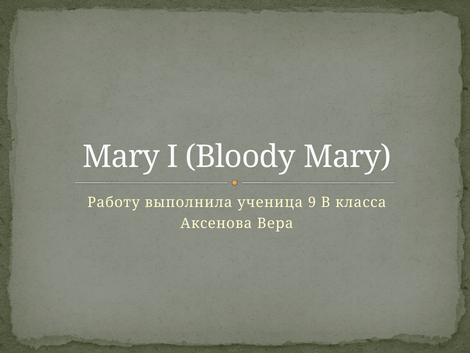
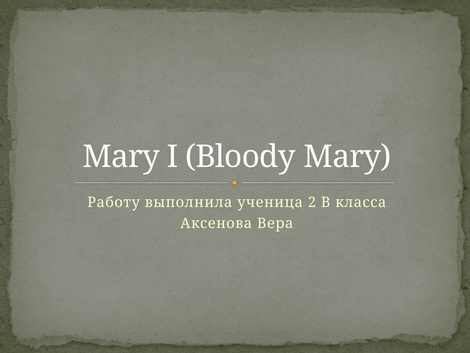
9: 9 -> 2 (312, 202)
